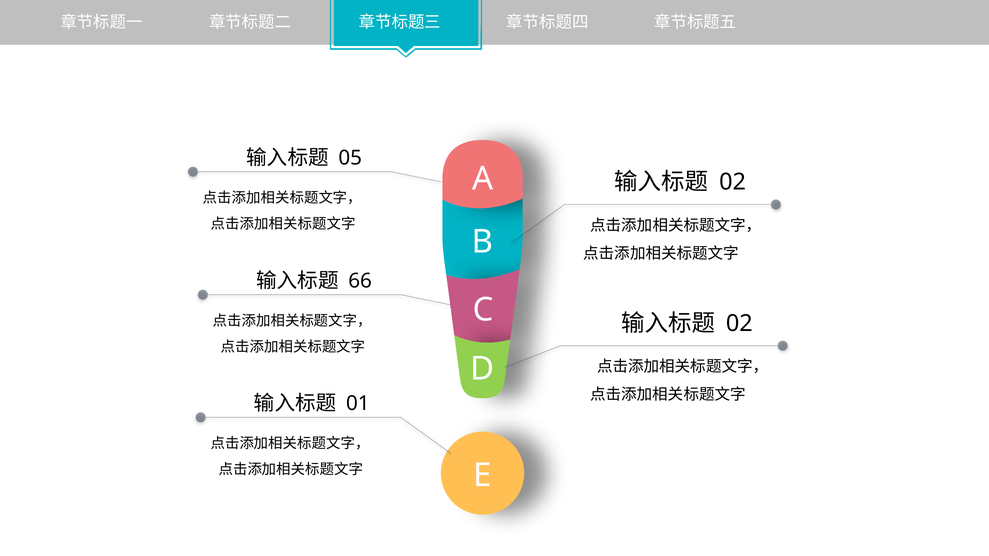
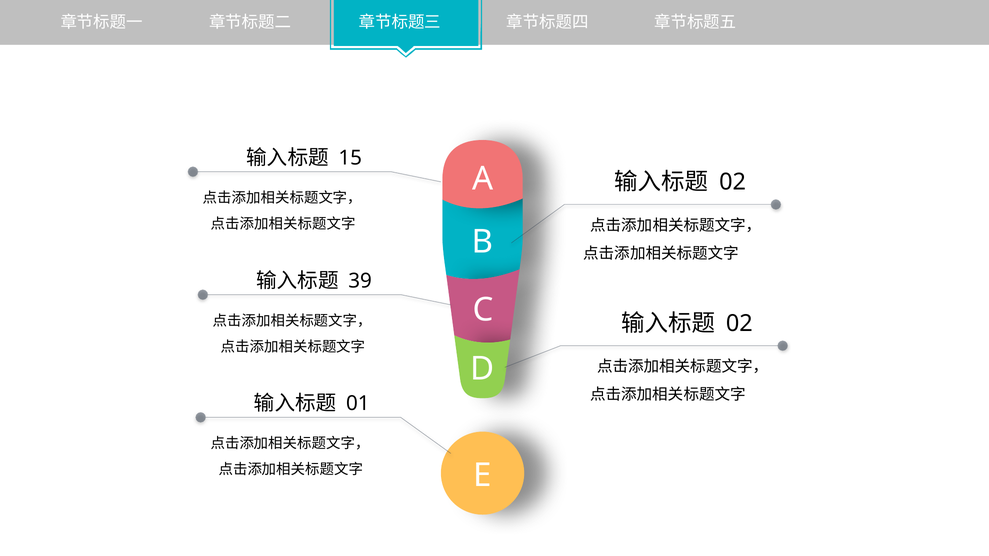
05: 05 -> 15 (350, 158)
66: 66 -> 39 (360, 281)
